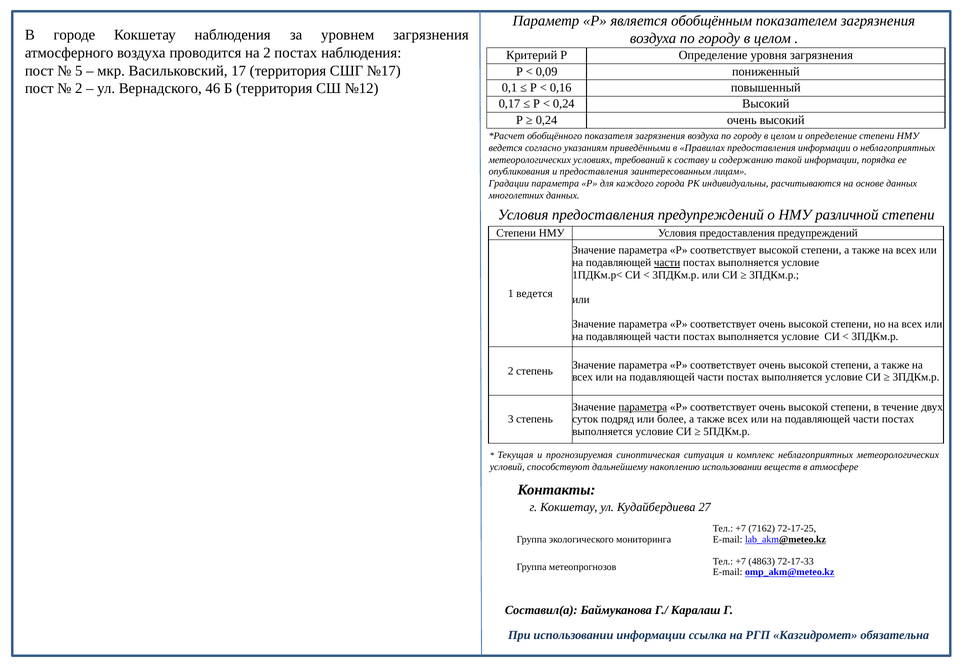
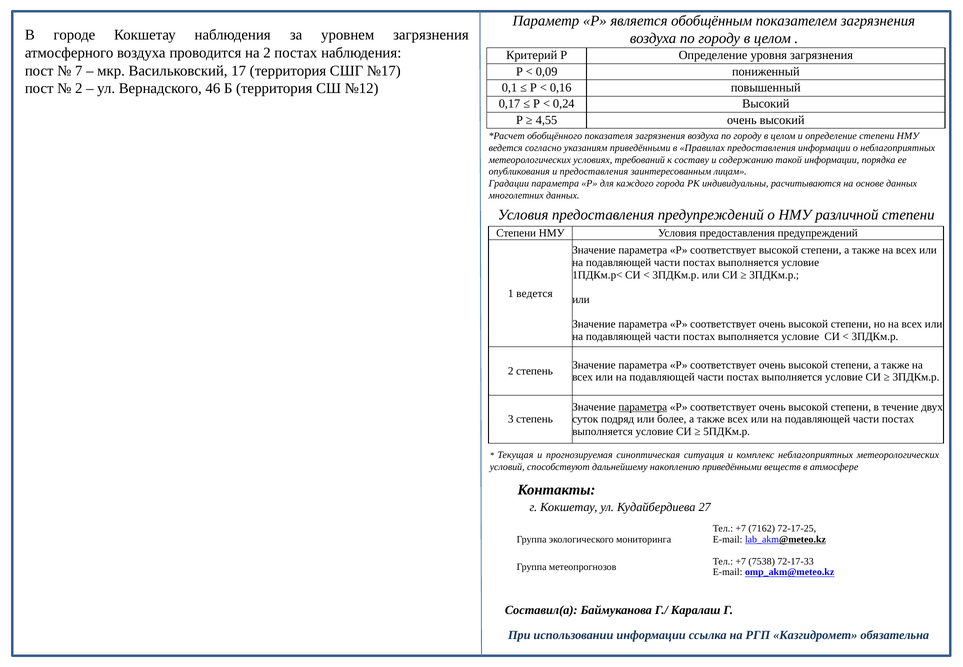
5: 5 -> 7 (79, 71)
0,24: 0,24 -> 4,55 (547, 120)
части underline: present -> none (667, 263)
накоплению использовании: использовании -> приведёнными (732, 467)
4863: 4863 -> 7538 (762, 561)
